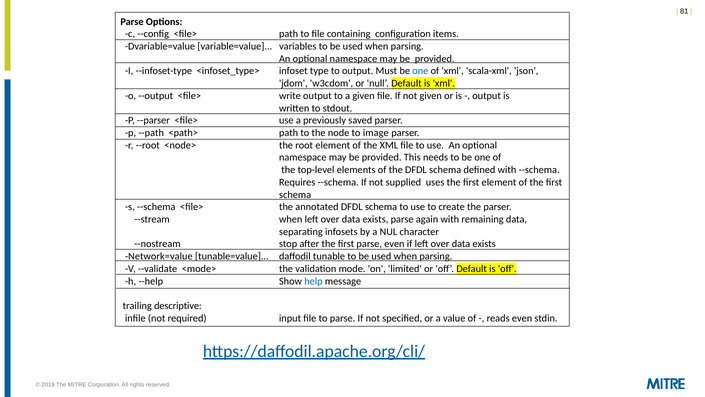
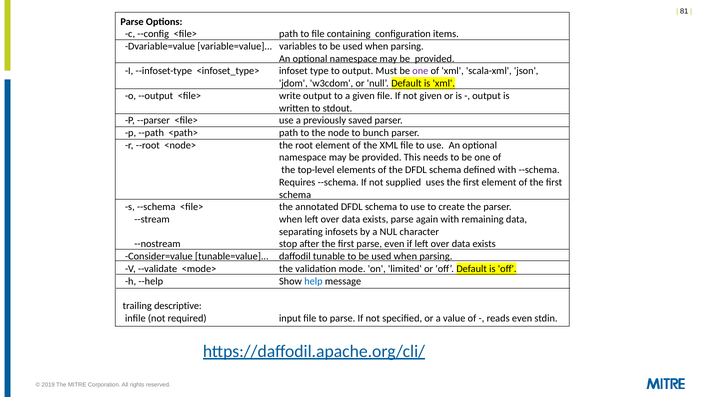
one colour: blue -> purple (420, 71)
image: image -> bunch (376, 133)
Network=value: Network=value -> Consider=value (159, 256)
